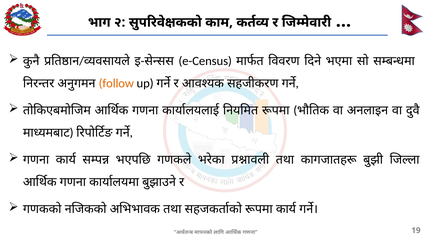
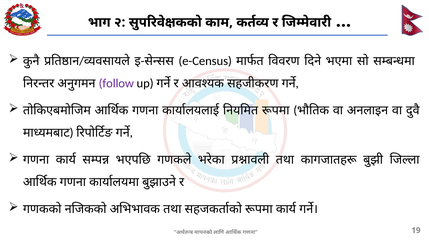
follow colour: orange -> purple (116, 83)
